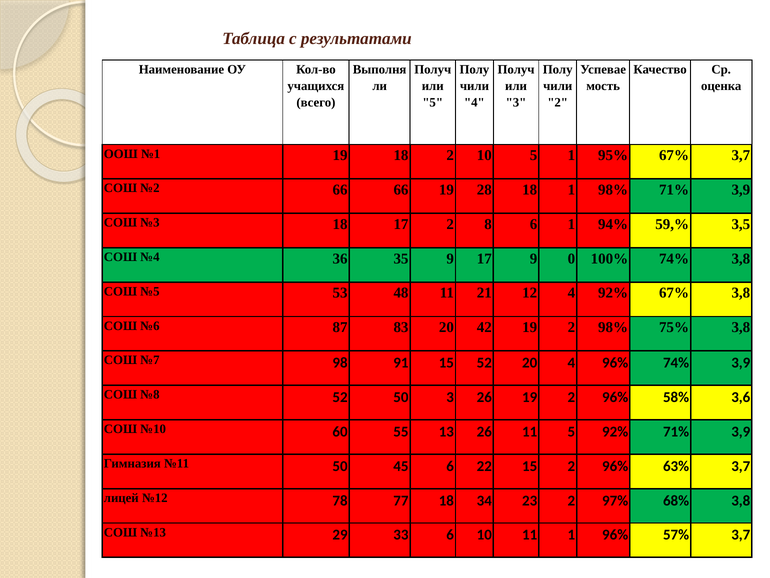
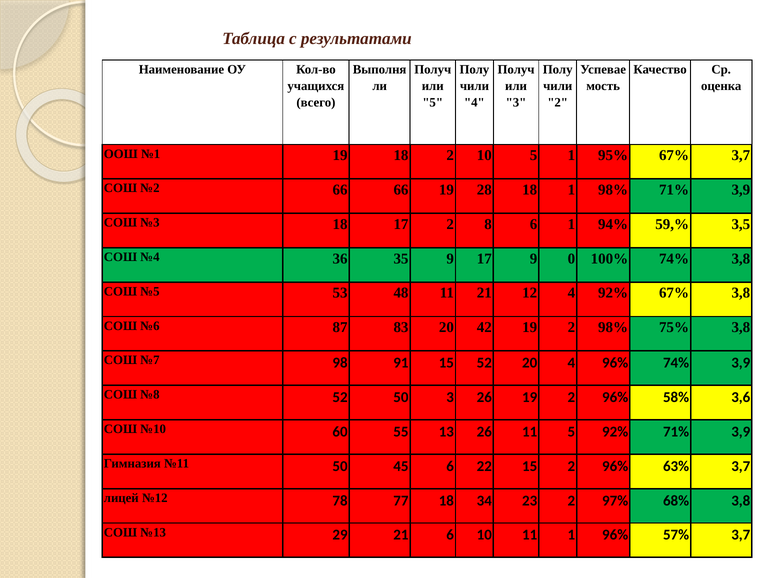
29 33: 33 -> 21 (401, 535)
